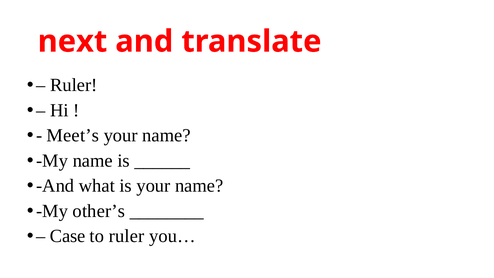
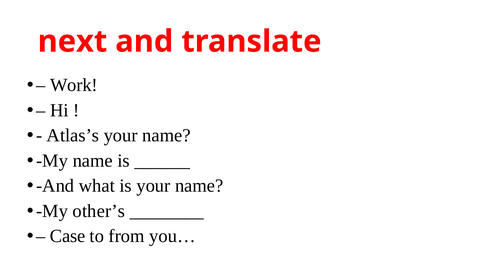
Ruler: Ruler -> Work (74, 85)
Meet’s: Meet’s -> Atlas’s (73, 135)
to ruler: ruler -> from (127, 236)
